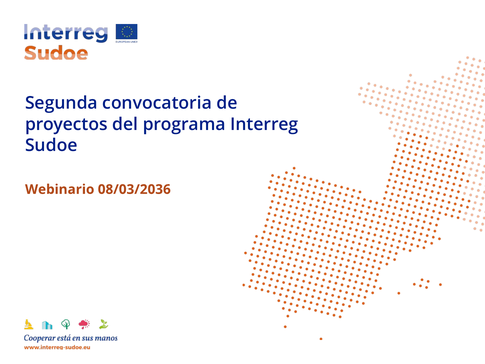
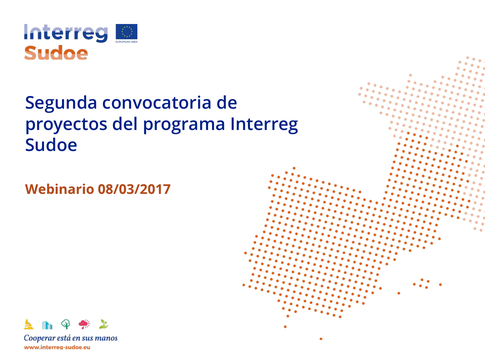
08/03/2036: 08/03/2036 -> 08/03/2017 (134, 189)
